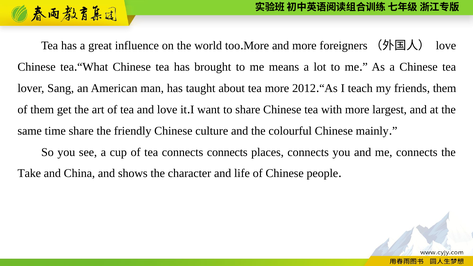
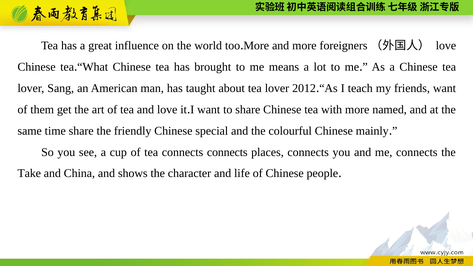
about tea more: more -> lover (277, 88)
friends them: them -> want (445, 88)
largest: largest -> named (390, 110)
culture: culture -> special (212, 131)
